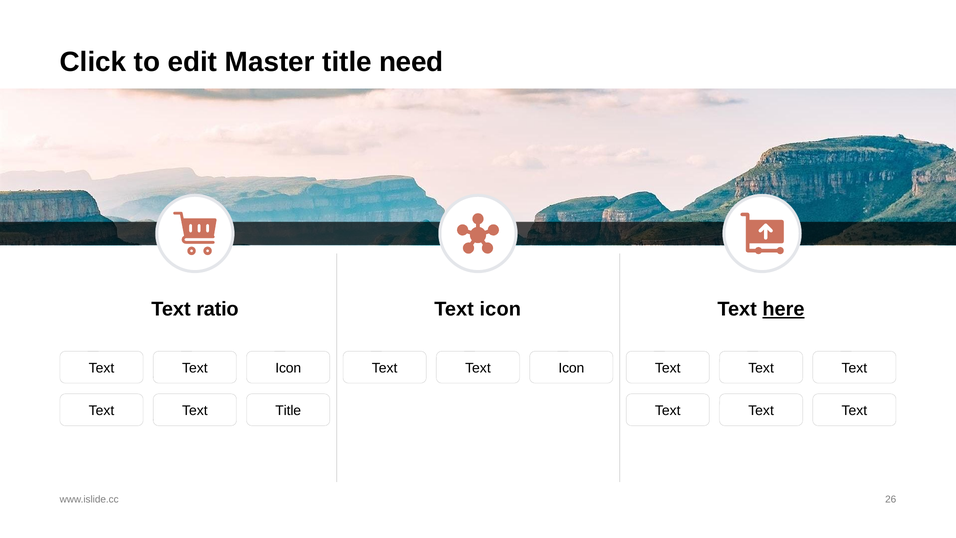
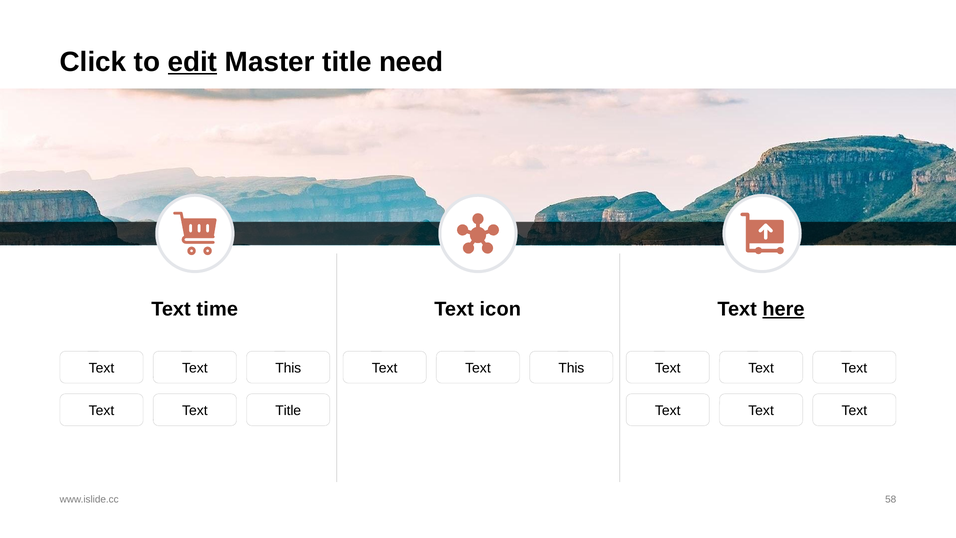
edit underline: none -> present (193, 62)
ratio: ratio -> time (217, 309)
Icon: Icon -> This (288, 368)
Icon: Icon -> This (571, 368)
26: 26 -> 58 (891, 499)
